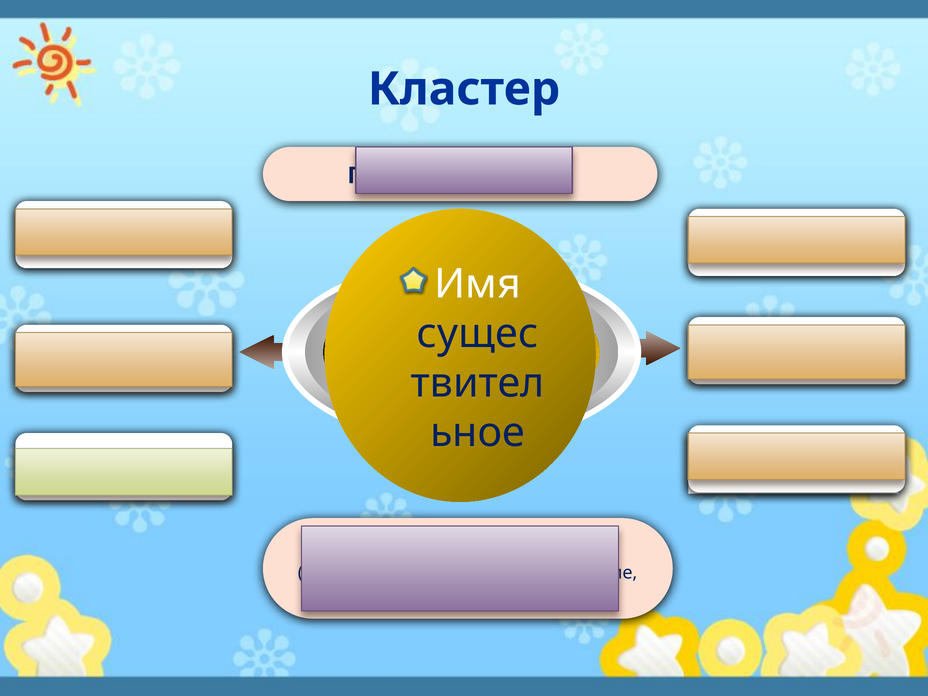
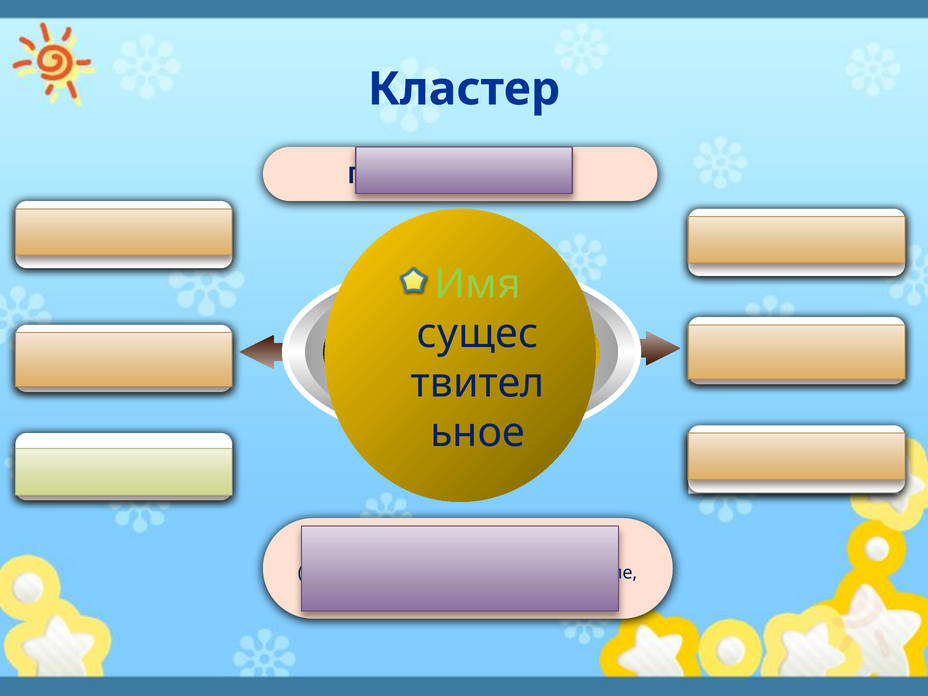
Имя colour: white -> light green (478, 284)
